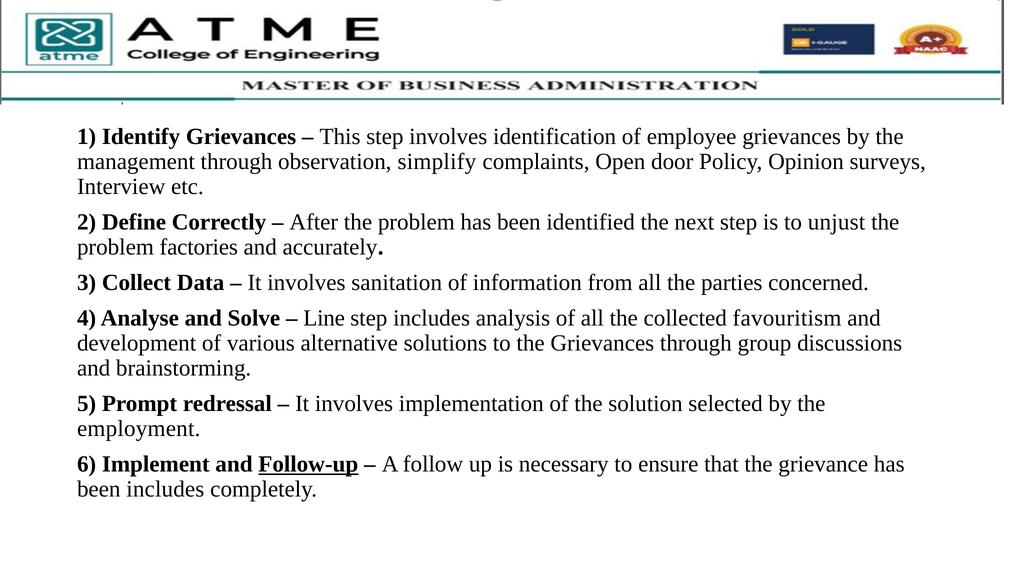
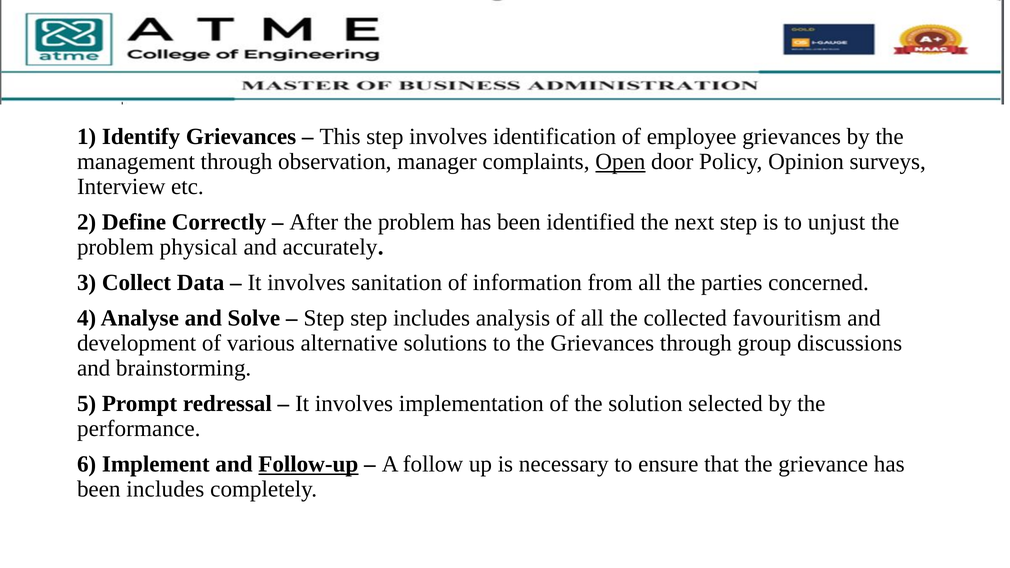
simplify: simplify -> manager (437, 162)
Open underline: none -> present (620, 162)
factories: factories -> physical (199, 247)
Line: Line -> Step (324, 318)
employment: employment -> performance (139, 429)
